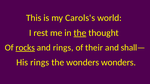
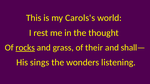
the underline: present -> none (80, 33)
and rings: rings -> grass (63, 48)
His rings: rings -> sings (40, 63)
wonders wonders: wonders -> listening (118, 63)
